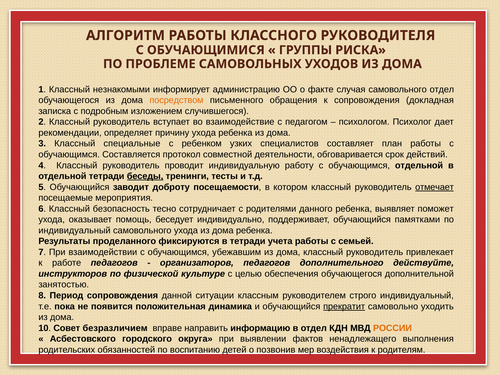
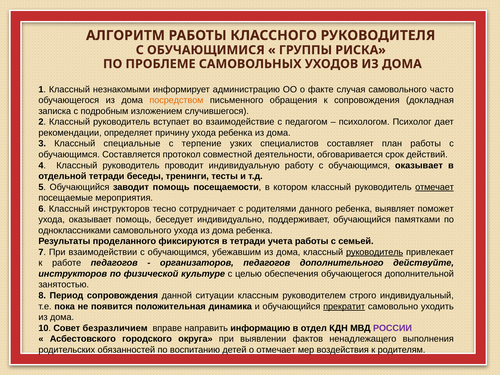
самовольного отдел: отдел -> часто (442, 89)
ребенком: ребенком -> терпение (202, 144)
обучающимся отдельной: отдельной -> оказывает (419, 165)
беседы underline: present -> none (145, 176)
заводит доброту: доброту -> помощь (171, 187)
Классный безопасность: безопасность -> инструкторов (121, 209)
индивидуальный: индивидуальный -> одноклассниками (75, 230)
руководитель underline: none -> present (375, 252)
РОССИИ colour: orange -> purple (392, 328)
о позвонив: позвонив -> отмечает (276, 350)
